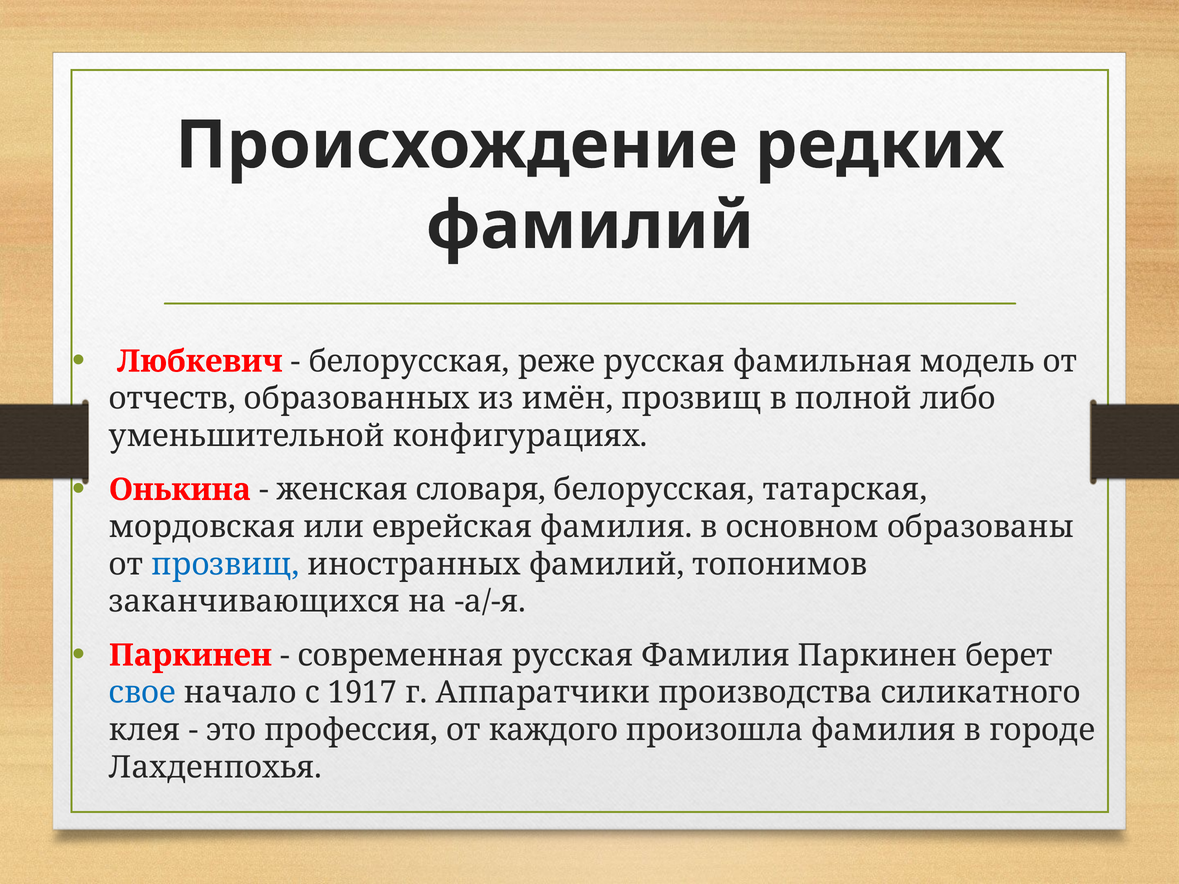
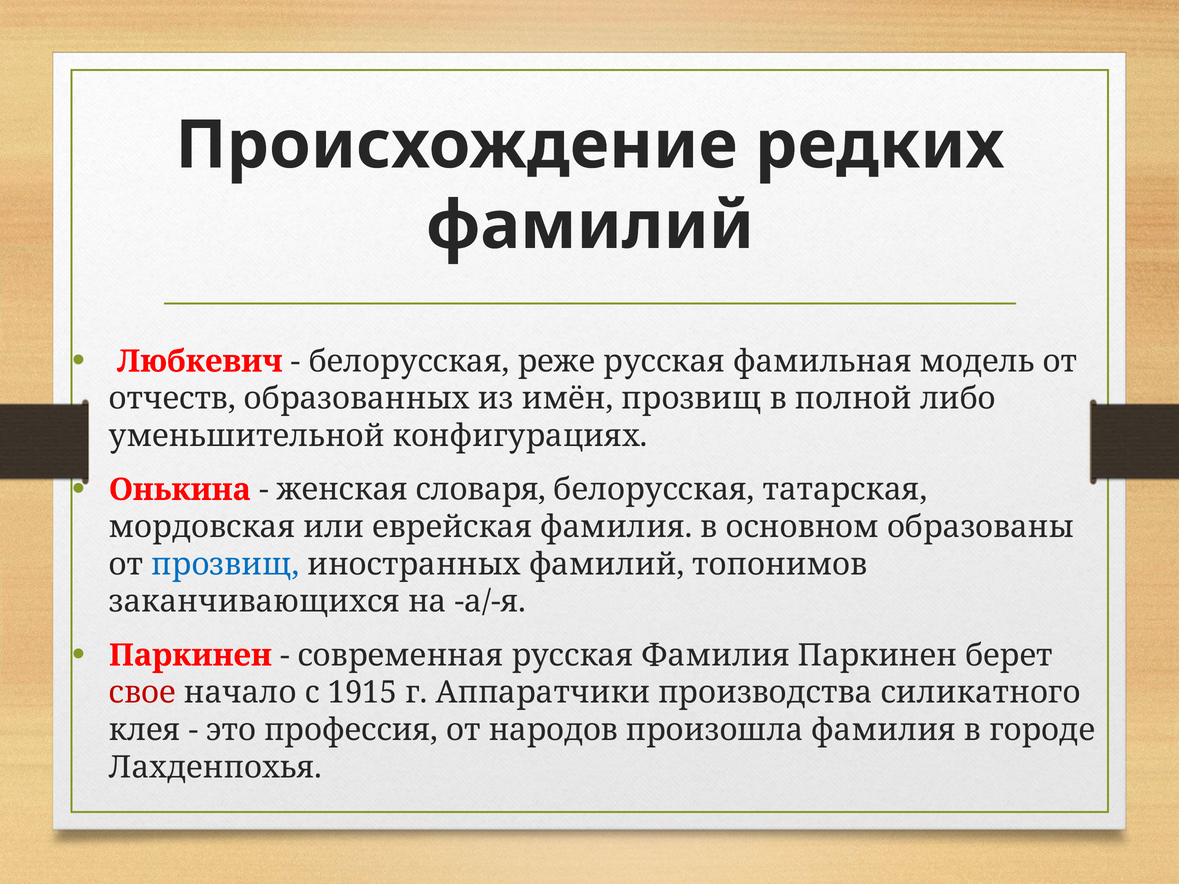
свое colour: blue -> red (142, 693)
1917: 1917 -> 1915 (362, 693)
каждого: каждого -> народов (553, 730)
